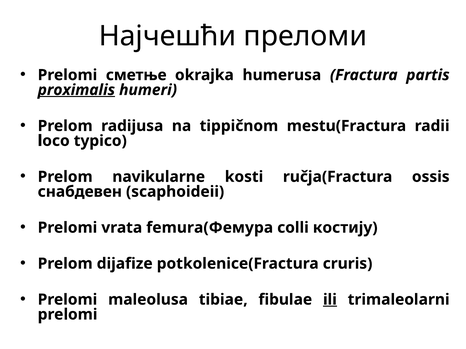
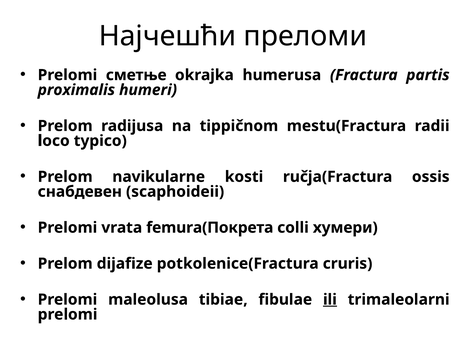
proximalis underline: present -> none (76, 90)
femura(Фемура: femura(Фемура -> femura(Покрета (210, 228)
костију: костију -> хумери (345, 228)
